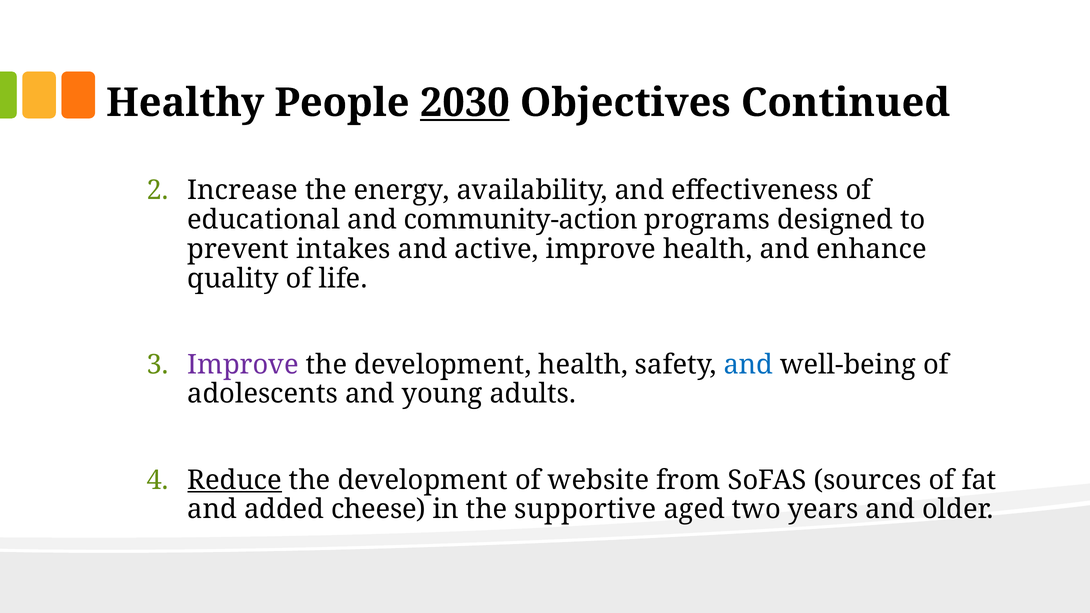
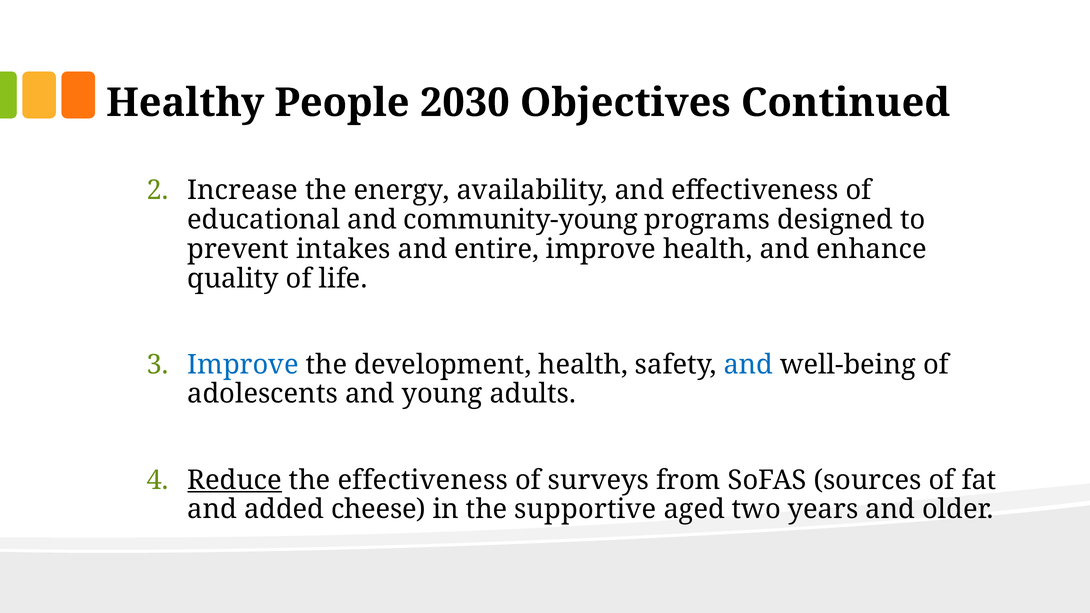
2030 underline: present -> none (465, 103)
community-action: community-action -> community-young (521, 220)
active: active -> entire (497, 249)
Improve colour: purple -> blue (243, 365)
development: development -> effectiveness (423, 480)
website: website -> surveys (599, 480)
